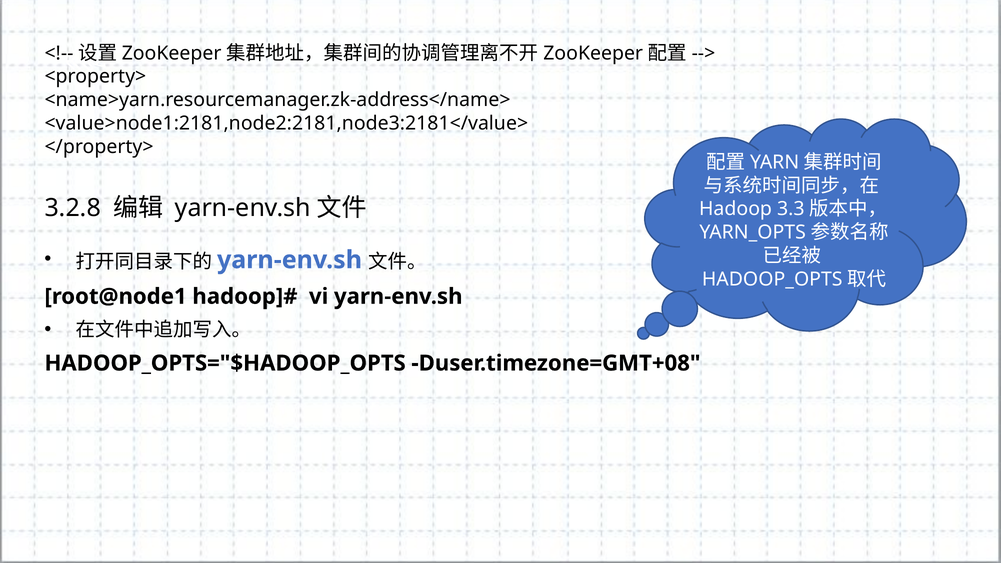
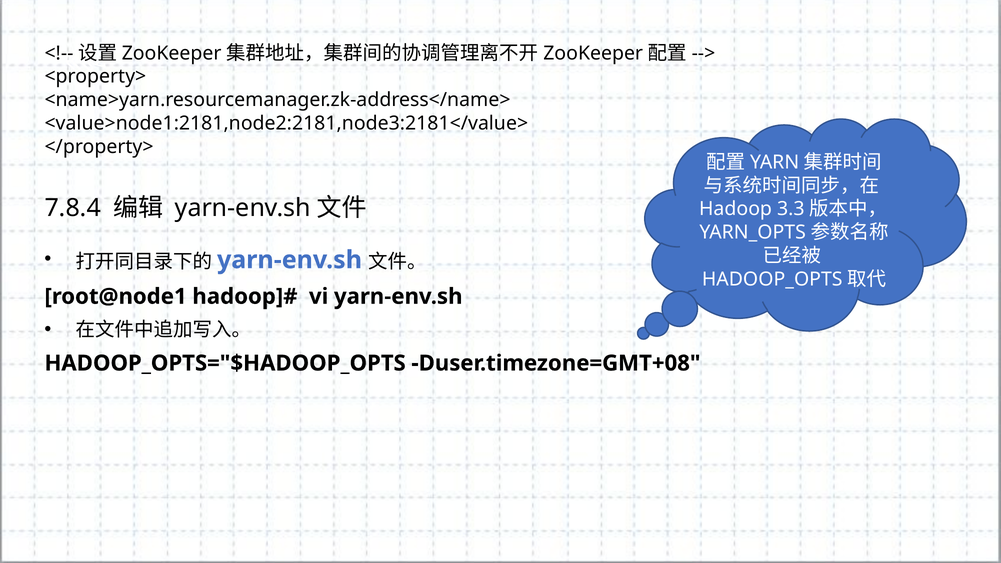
3.2.8: 3.2.8 -> 7.8.4 (73, 208)
